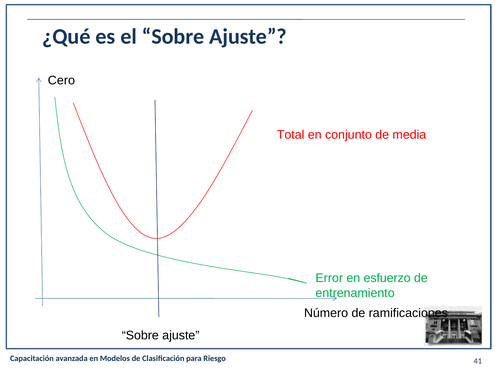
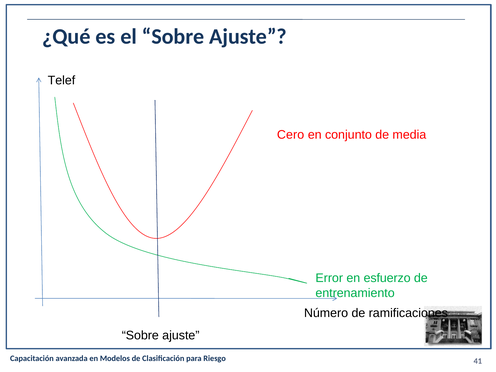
Cero: Cero -> Telef (61, 80)
Total: Total -> Cero (291, 135)
